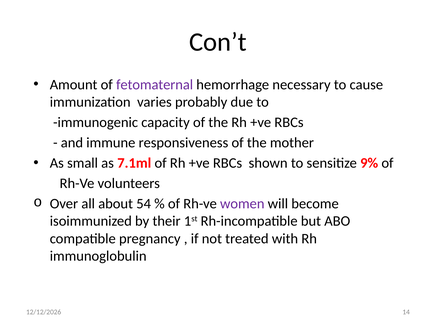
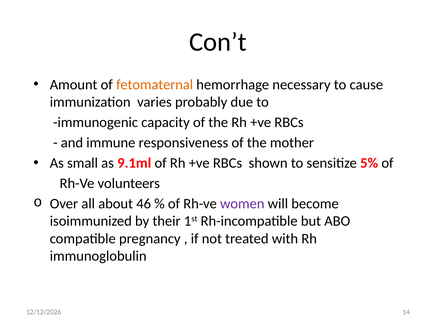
fetomaternal colour: purple -> orange (155, 85)
7.1ml: 7.1ml -> 9.1ml (134, 163)
9%: 9% -> 5% (369, 163)
54: 54 -> 46 (144, 204)
